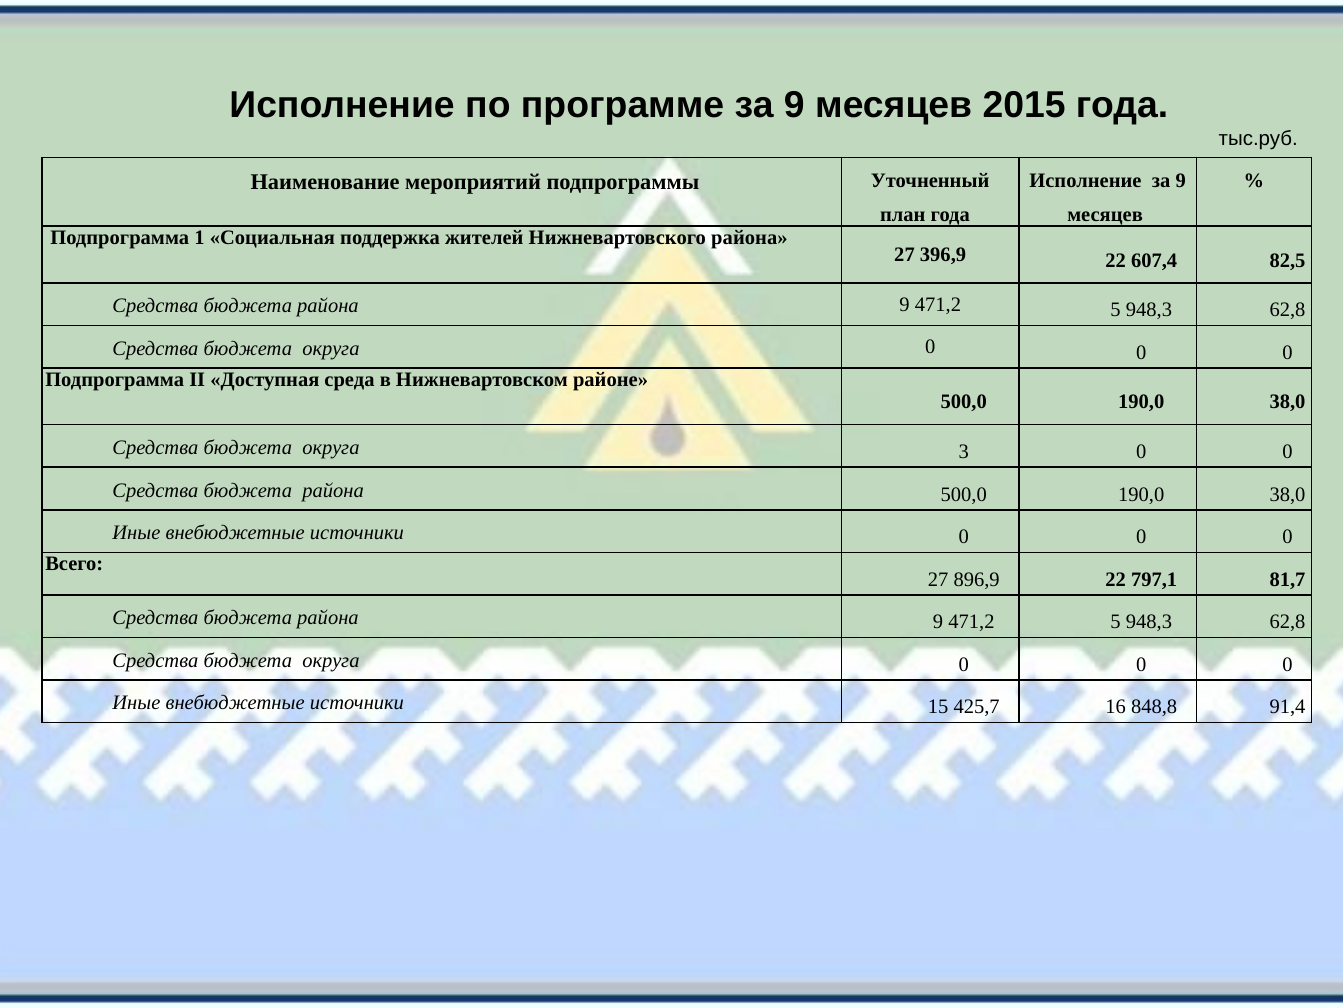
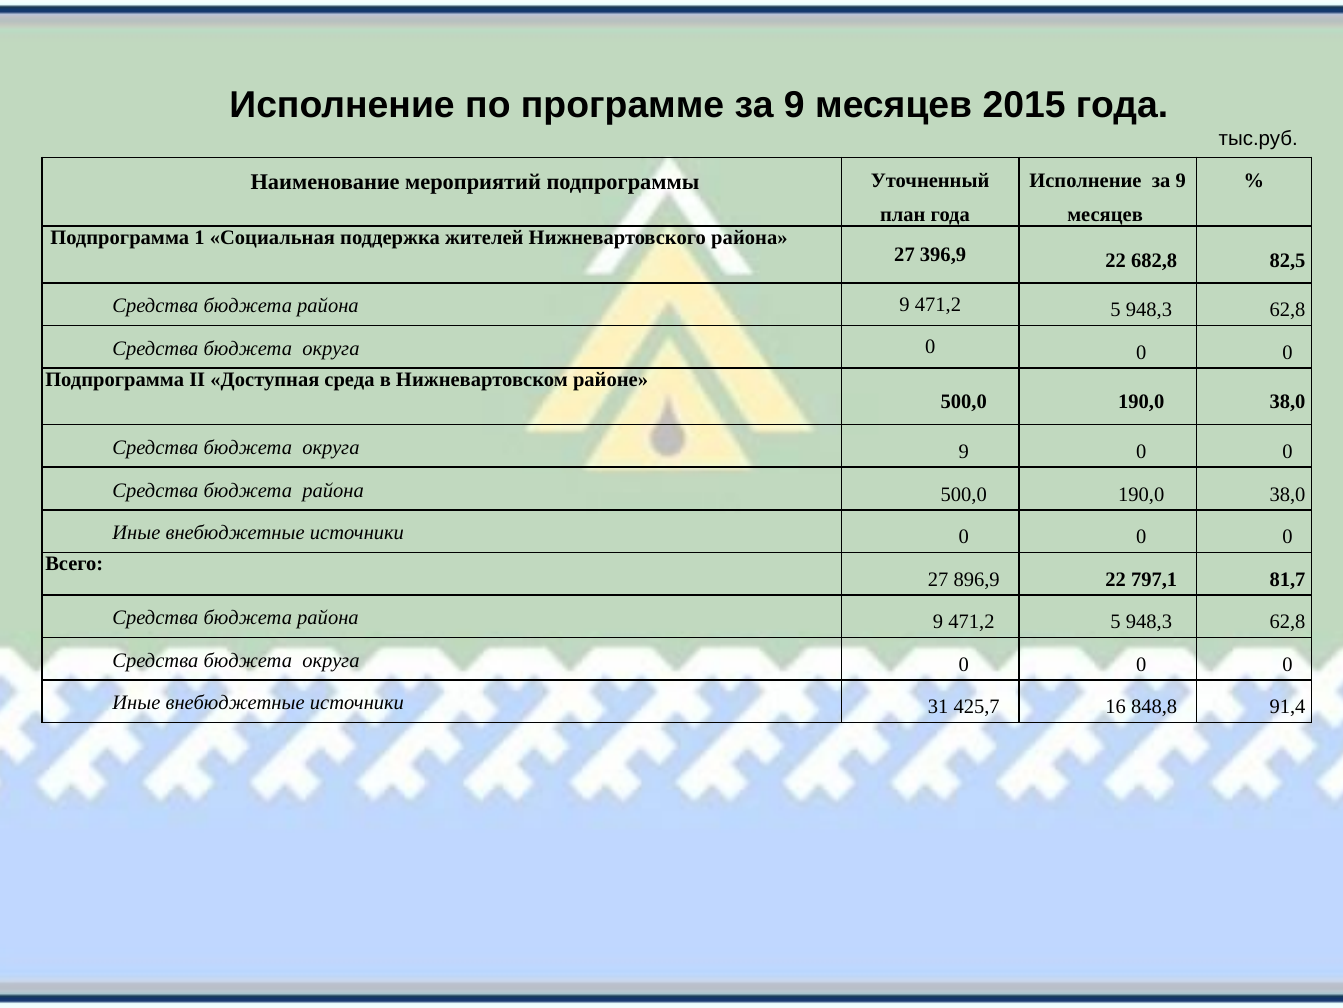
607,4: 607,4 -> 682,8 (1154, 260)
округа 3: 3 -> 9 (964, 451)
15: 15 -> 31 (938, 707)
